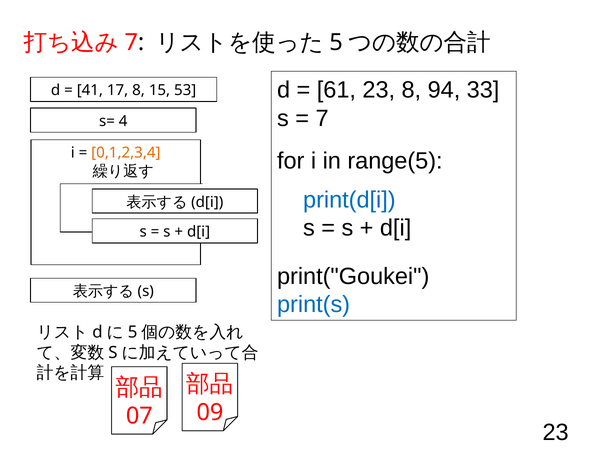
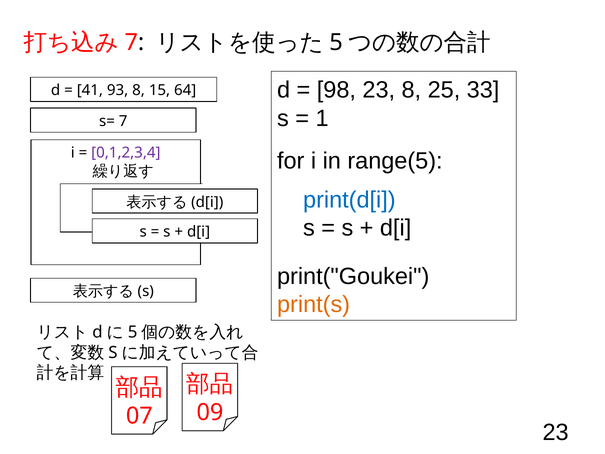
17: 17 -> 93 (118, 90)
53: 53 -> 64 (185, 90)
61: 61 -> 98 (336, 90)
94: 94 -> 25 (444, 90)
7: 7 -> 1 (322, 118)
s= 4: 4 -> 7 (123, 121)
0,1,2,3,4 colour: orange -> purple (126, 153)
print(s colour: blue -> orange (314, 305)
